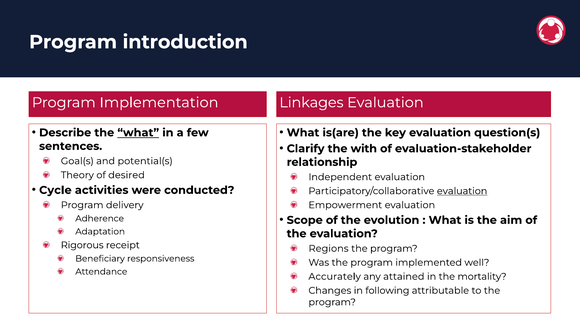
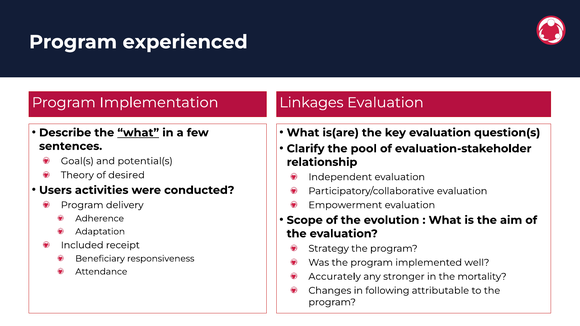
introduction: introduction -> experienced (185, 42)
with: with -> pool (364, 149)
Cycle: Cycle -> Users (55, 190)
evaluation underline: present -> none (462, 191)
Rigorous: Rigorous -> Included (82, 245)
Regions: Regions -> Strategy (329, 249)
attained: attained -> stronger (404, 277)
